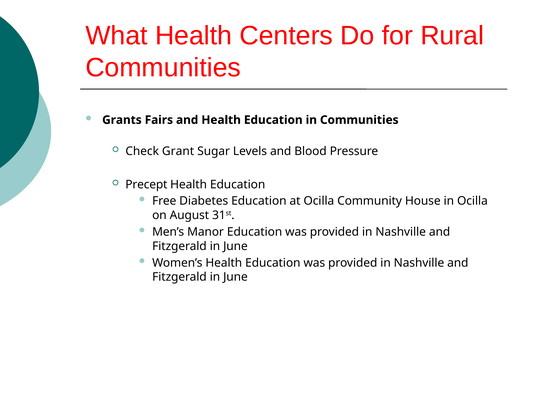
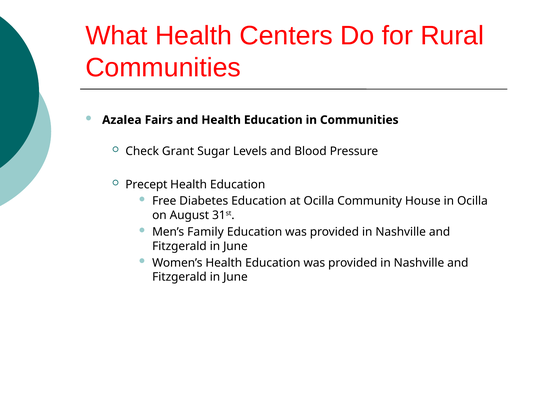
Grants: Grants -> Azalea (122, 120)
Manor: Manor -> Family (205, 232)
